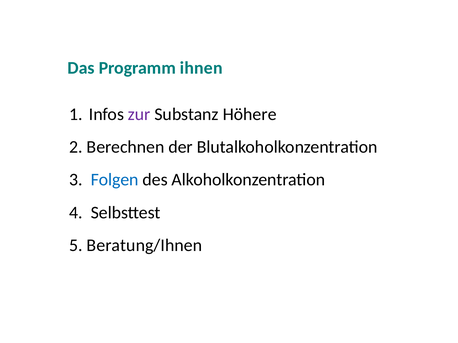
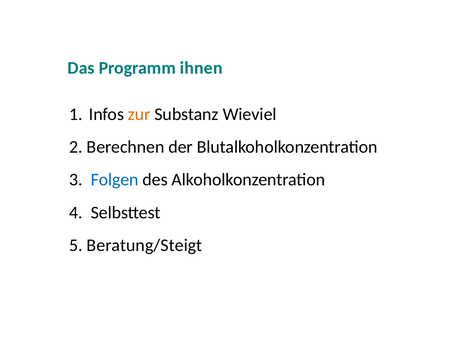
zur colour: purple -> orange (139, 114)
Höhere: Höhere -> Wieviel (250, 114)
Beratung/Ihnen: Beratung/Ihnen -> Beratung/Steigt (144, 246)
